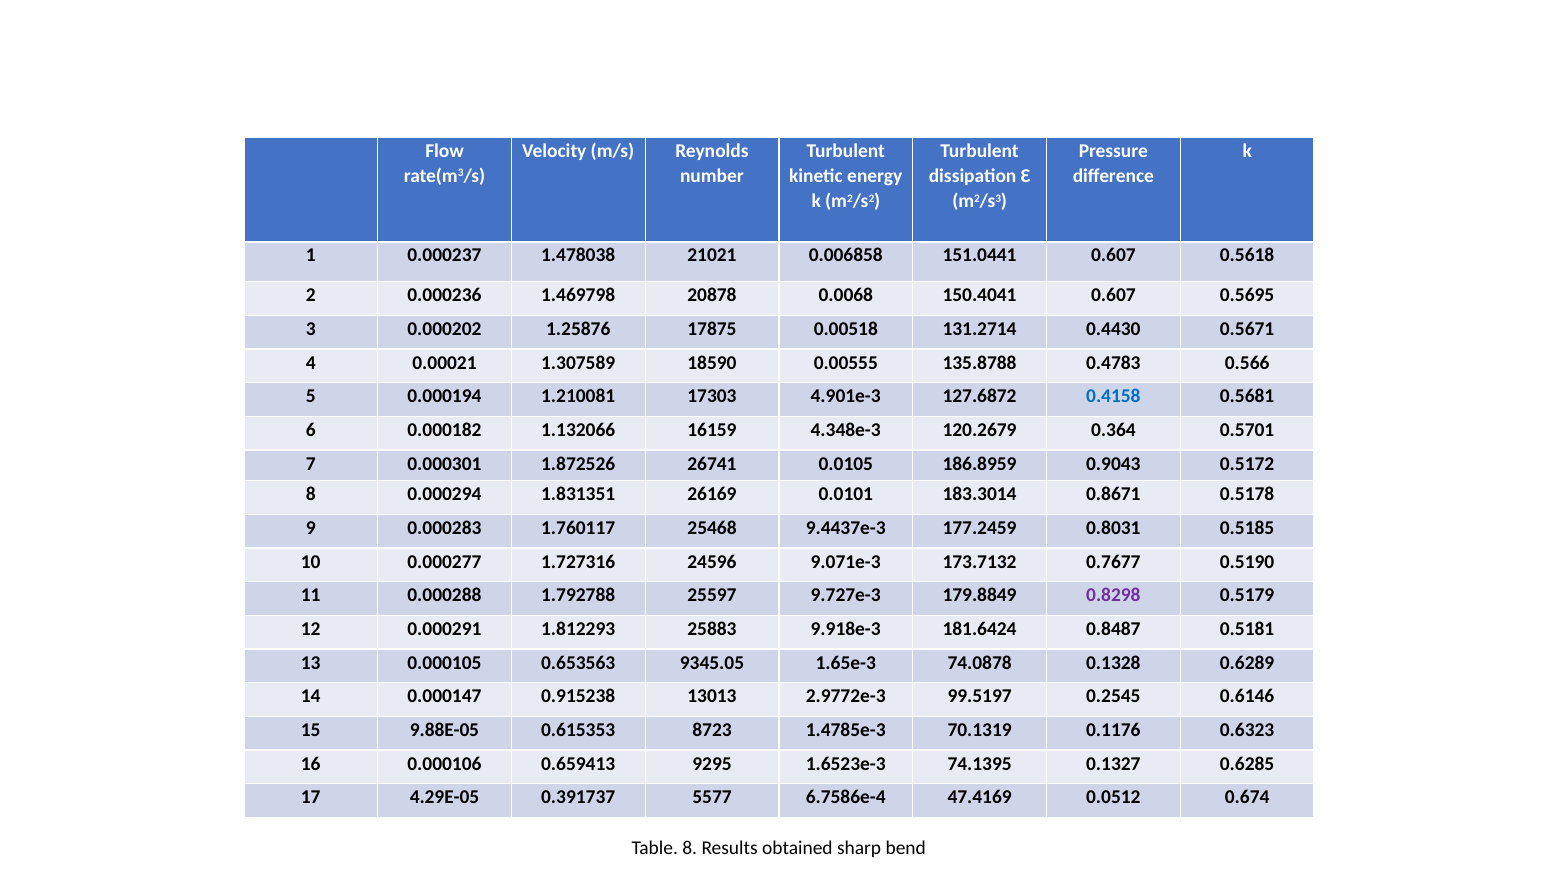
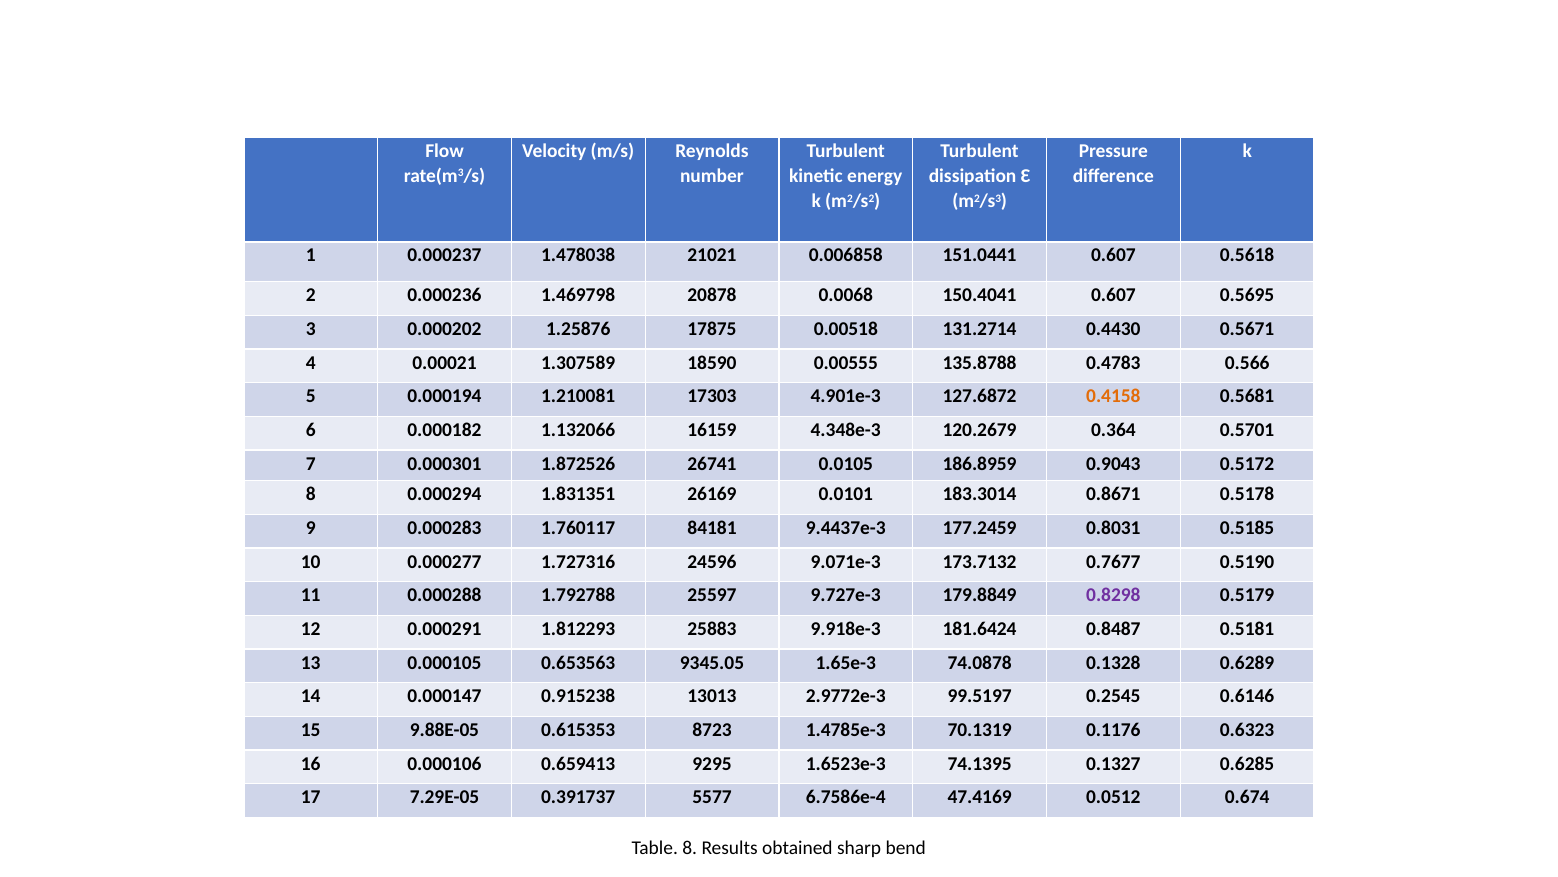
0.4158 colour: blue -> orange (1113, 396)
25468: 25468 -> 84181 (712, 528)
4.29E-05: 4.29E-05 -> 7.29E-05 (444, 797)
